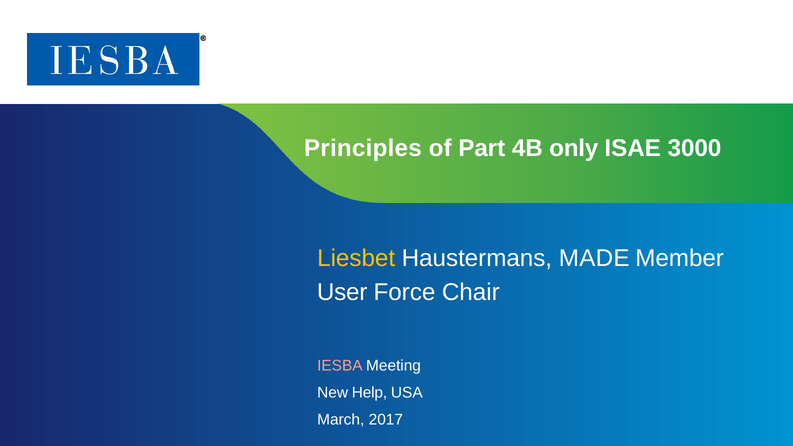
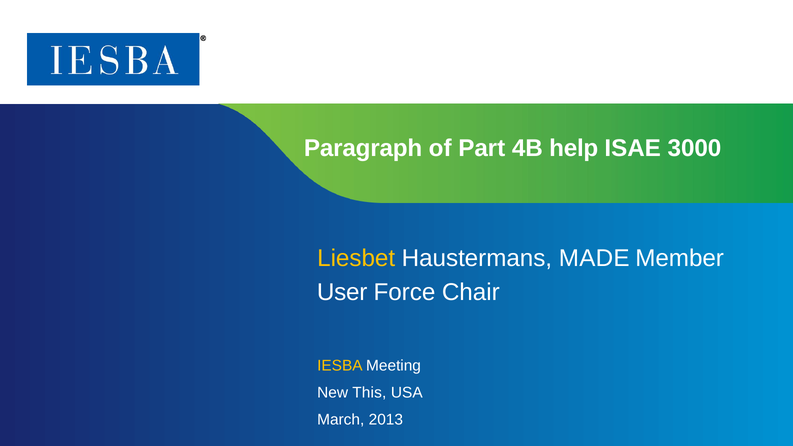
Principles: Principles -> Paragraph (363, 148)
only: only -> help (574, 148)
IESBA colour: pink -> yellow (340, 366)
Help: Help -> This (369, 393)
2017: 2017 -> 2013 (386, 420)
